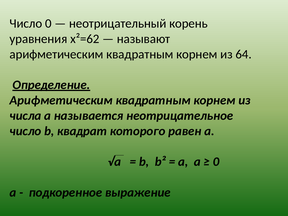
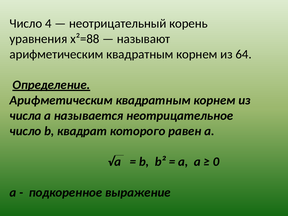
Число 0: 0 -> 4 (48, 23)
х²=62: х²=62 -> х²=88 (85, 39)
